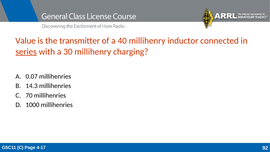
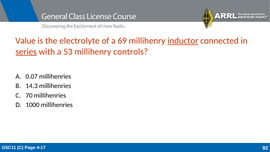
transmitter: transmitter -> electrolyte (80, 41)
40: 40 -> 69 (122, 41)
inductor underline: none -> present (183, 41)
30: 30 -> 53 (68, 52)
charging: charging -> controls (131, 52)
